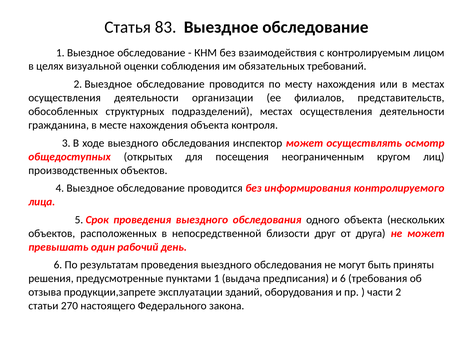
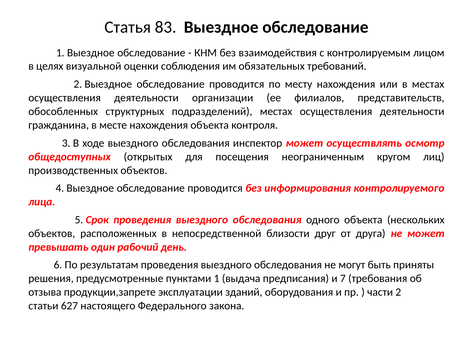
и 6: 6 -> 7 (343, 278)
270: 270 -> 627 (69, 306)
